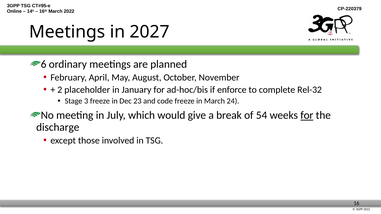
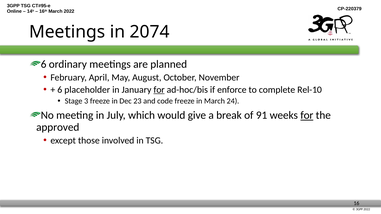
2027: 2027 -> 2074 (150, 32)
2: 2 -> 6 (60, 90)
for underline: none -> present (159, 90)
Rel-32: Rel-32 -> Rel-10 (310, 90)
54: 54 -> 91 (262, 115)
discharge: discharge -> approved (58, 127)
